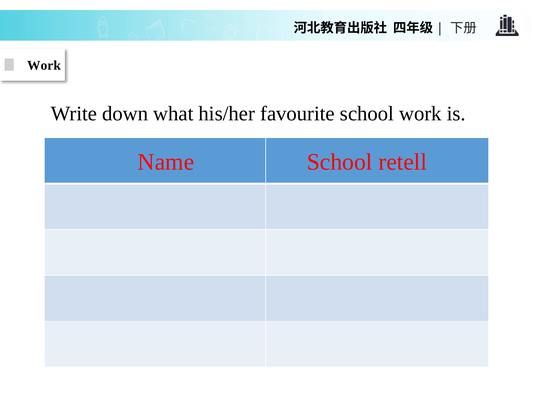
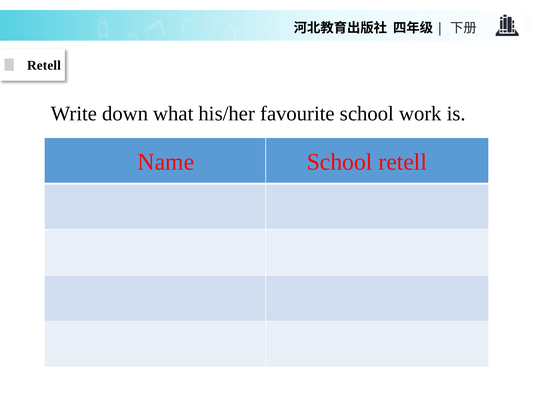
Work: Work -> Retell (44, 65)
